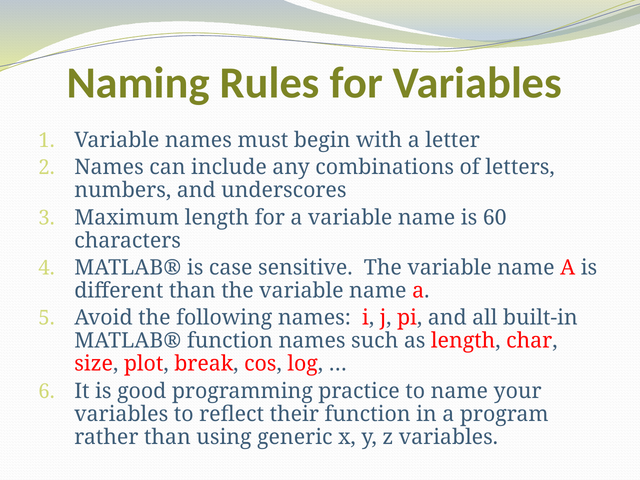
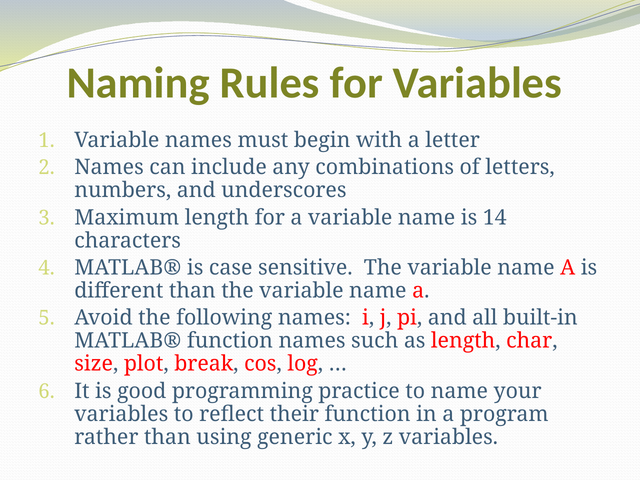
60: 60 -> 14 (495, 217)
